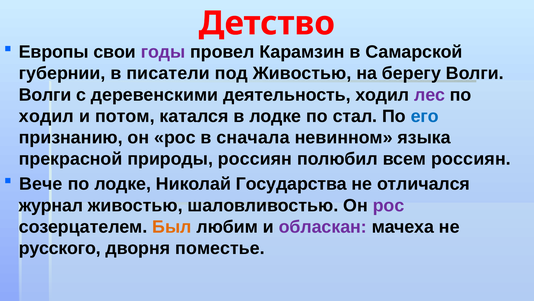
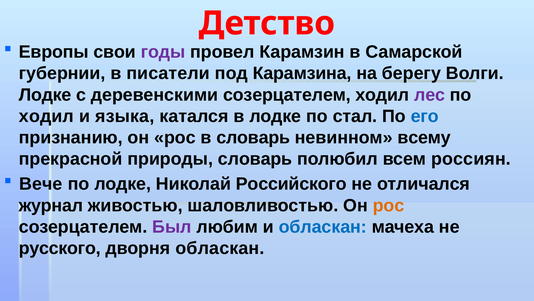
под Живостью: Живостью -> Карамзина (302, 73)
Волги: Волги -> Лодке (45, 95)
деревенскими деятельность: деятельность -> созерцателем (287, 95)
потом: потом -> языка (125, 116)
в сначала: сначала -> словарь (253, 137)
языка: языка -> всему (424, 137)
природы россиян: россиян -> словарь (255, 159)
Государства: Государства -> Российского (291, 184)
рос colour: purple -> orange (389, 205)
Был colour: orange -> purple (172, 226)
обласкан colour: purple -> blue (323, 226)
дворня поместье: поместье -> обласкан (220, 248)
